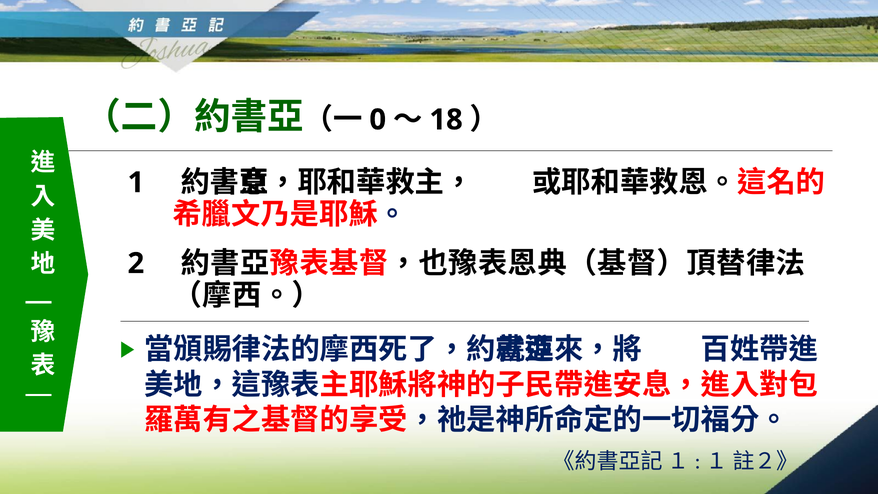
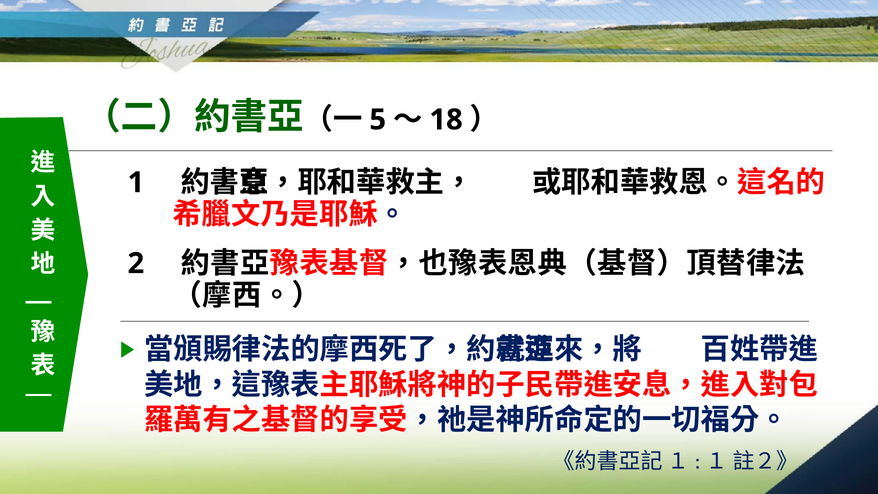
0: 0 -> 5 (378, 120)
